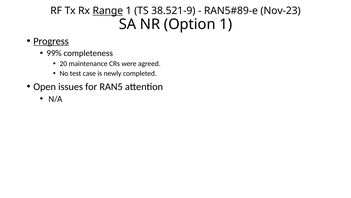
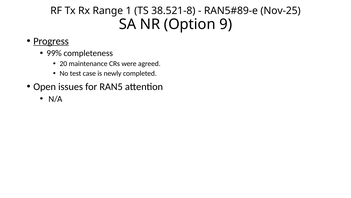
Range underline: present -> none (108, 11)
38.521-9: 38.521-9 -> 38.521-8 (173, 11)
Nov-23: Nov-23 -> Nov-25 (281, 11)
Option 1: 1 -> 9 (226, 24)
